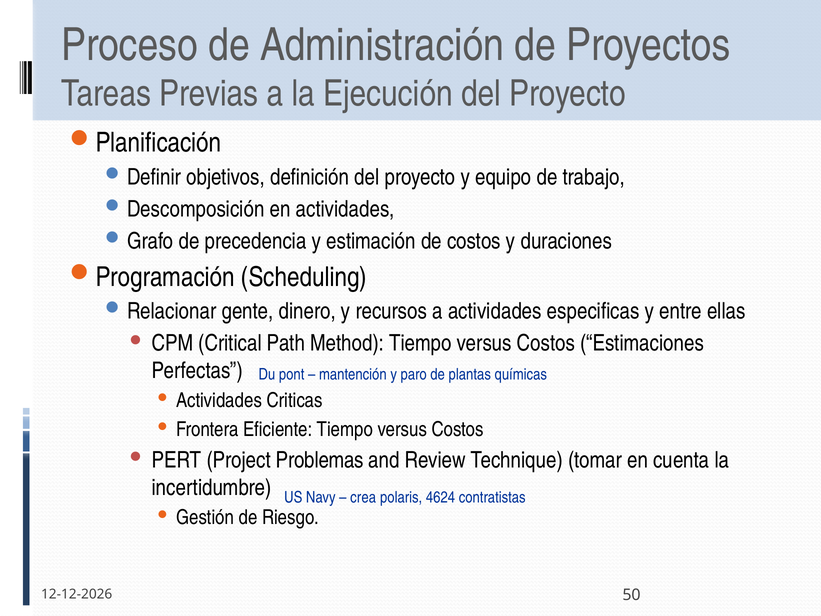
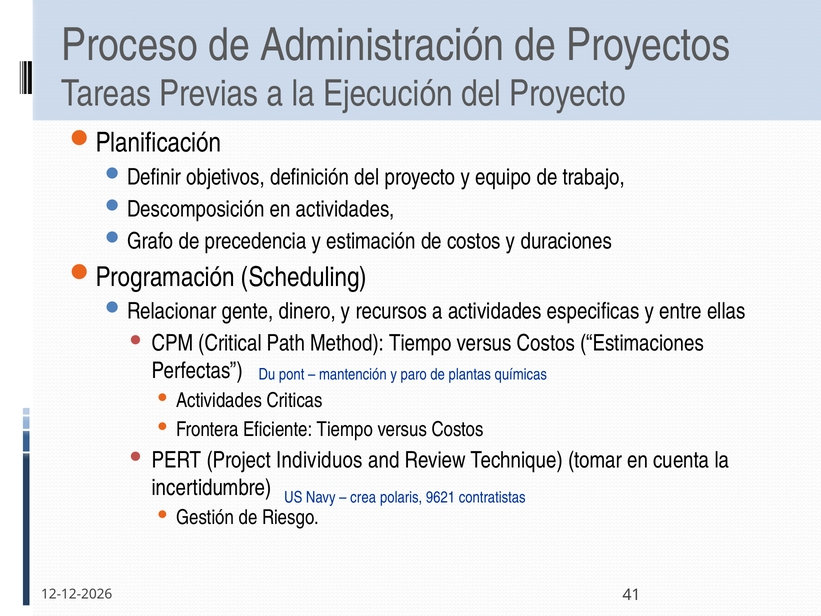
Problemas: Problemas -> Individuos (320, 460)
4624: 4624 -> 9621 (441, 497)
50: 50 -> 41 (631, 595)
